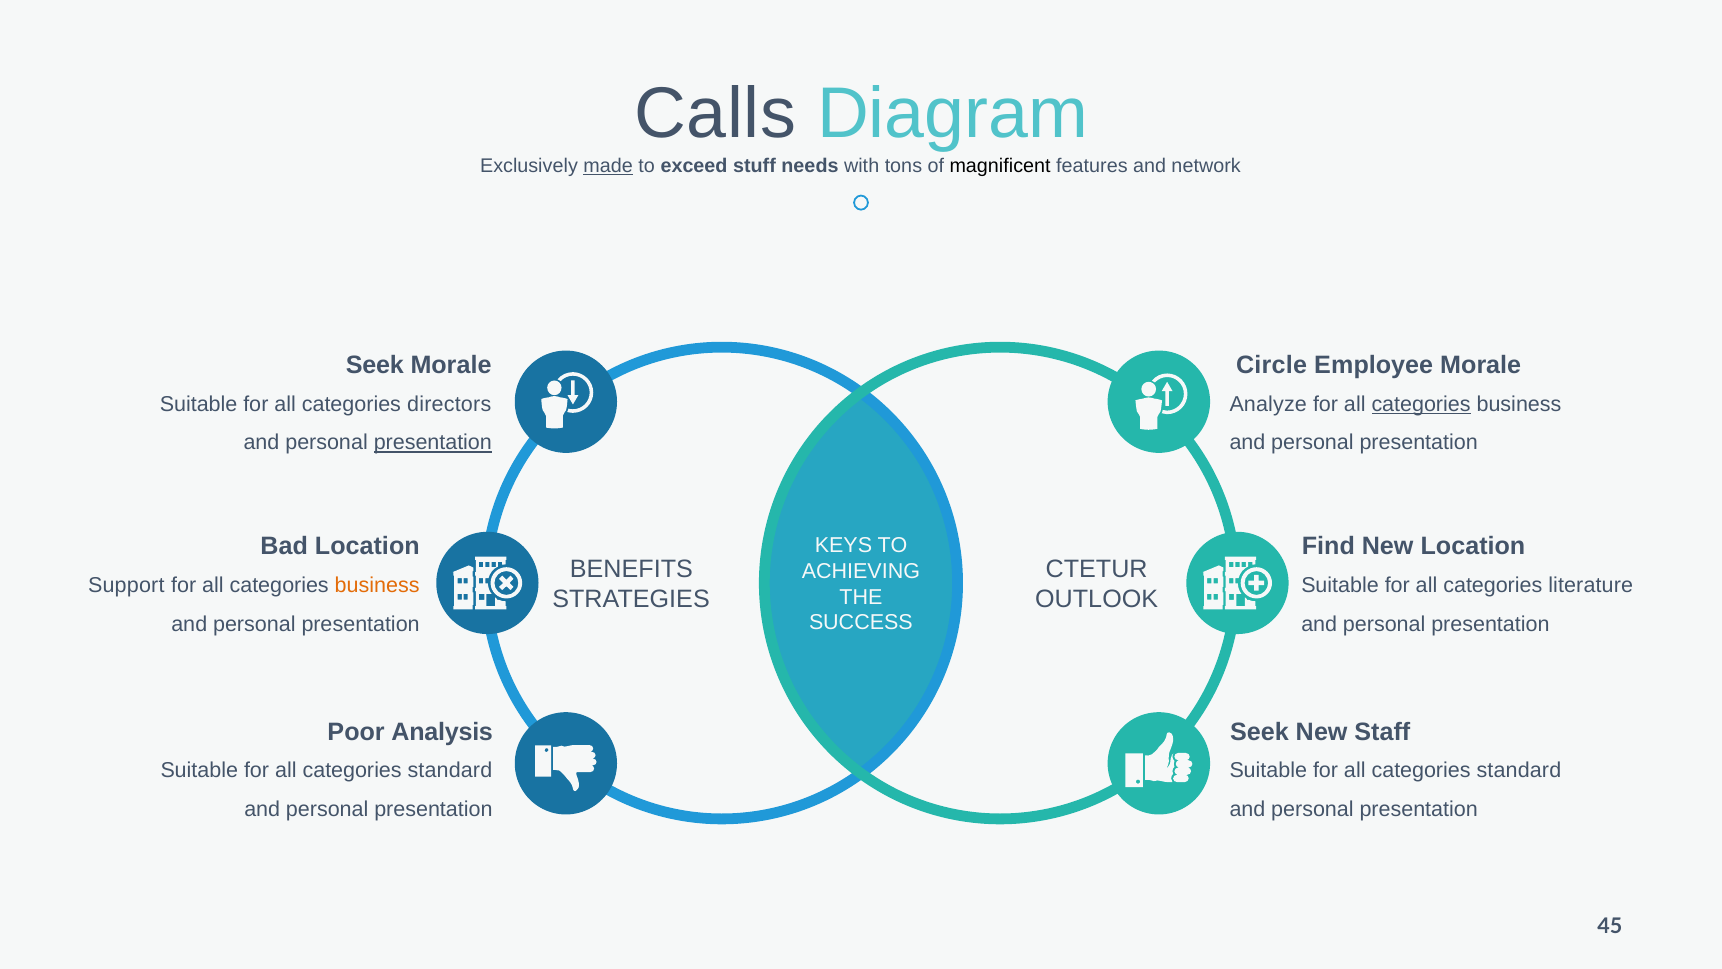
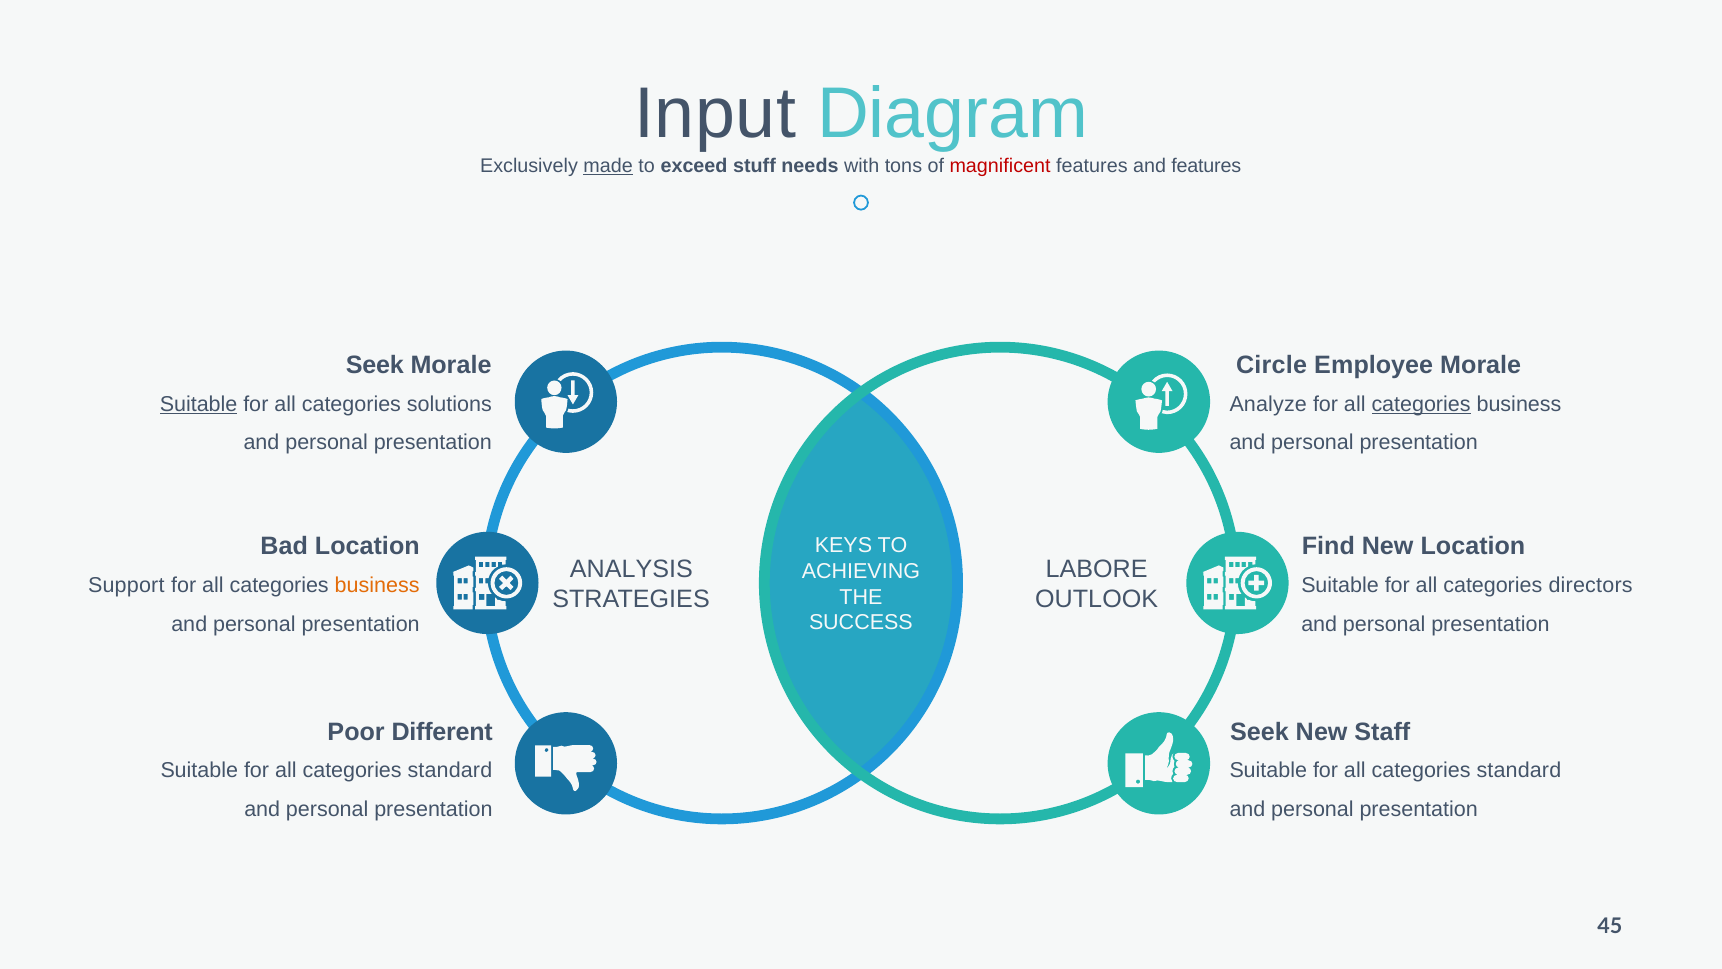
Calls: Calls -> Input (715, 114)
magnificent colour: black -> red (1000, 166)
and network: network -> features (1206, 166)
Suitable underline: none -> present (199, 404)
directors: directors -> solutions (449, 404)
presentation underline: present -> none (433, 443)
BENEFITS: BENEFITS -> ANALYSIS (631, 569)
CTETUR: CTETUR -> LABORE (1097, 569)
literature: literature -> directors (1591, 585)
Analysis: Analysis -> Different (442, 731)
